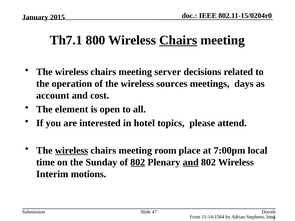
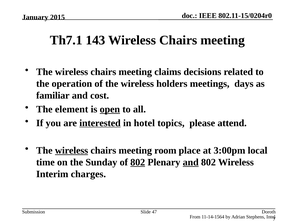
800: 800 -> 143 (96, 40)
Chairs underline: present -> none (178, 40)
server: server -> claims (168, 72)
sources: sources -> holders (172, 84)
account: account -> familiar (53, 96)
open underline: none -> present (110, 109)
interested underline: none -> present (100, 123)
7:00pm: 7:00pm -> 3:00pm (229, 151)
motions: motions -> charges (88, 174)
